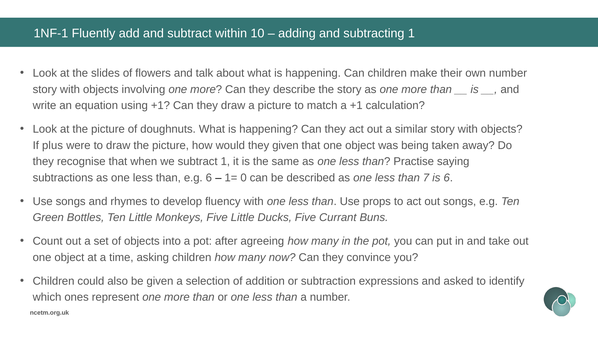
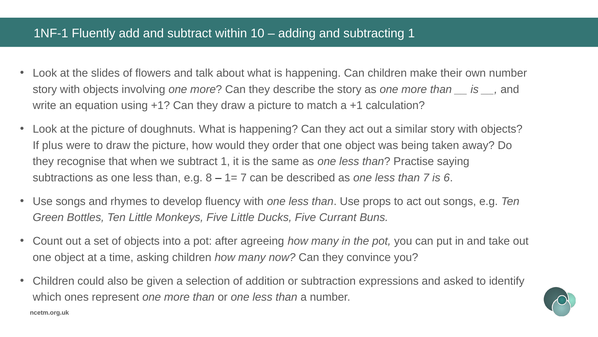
they given: given -> order (285, 145)
e.g 6: 6 -> 8 (209, 177)
1= 0: 0 -> 7 (244, 177)
